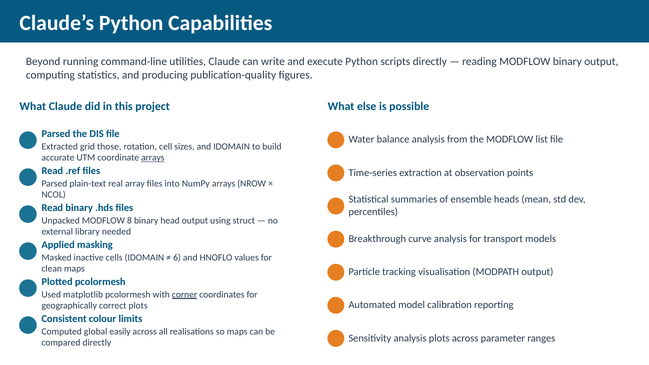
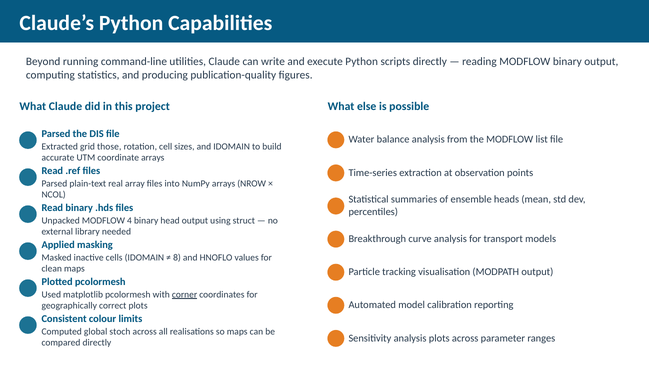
arrays underline: present -> none (153, 158)
8: 8 -> 4 (129, 220)
6: 6 -> 8 (177, 257)
easily: easily -> stoch (120, 331)
